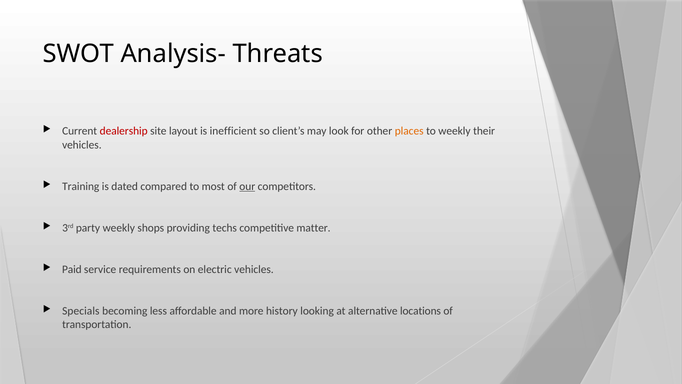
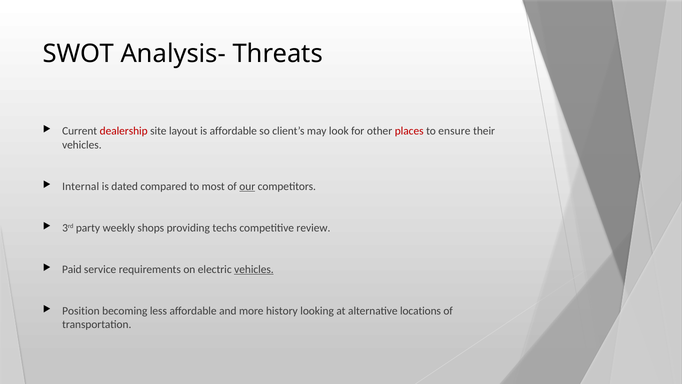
is inefficient: inefficient -> affordable (233, 131)
places colour: orange -> red (409, 131)
to weekly: weekly -> ensure (454, 131)
Training: Training -> Internal (81, 186)
matter: matter -> review (313, 228)
vehicles underline: none -> present (254, 269)
Specials: Specials -> Position (81, 311)
